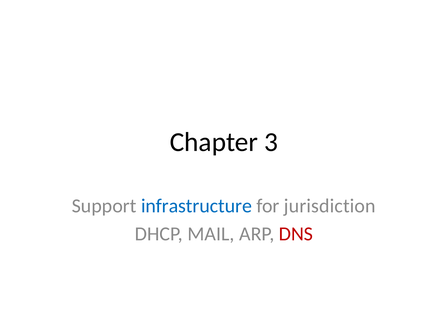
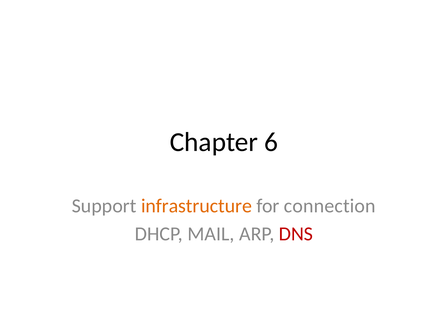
3: 3 -> 6 (271, 142)
infrastructure colour: blue -> orange (196, 206)
jurisdiction: jurisdiction -> connection (330, 206)
